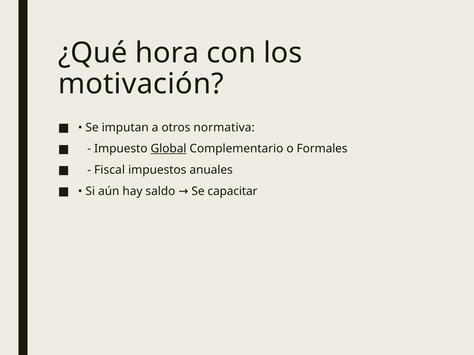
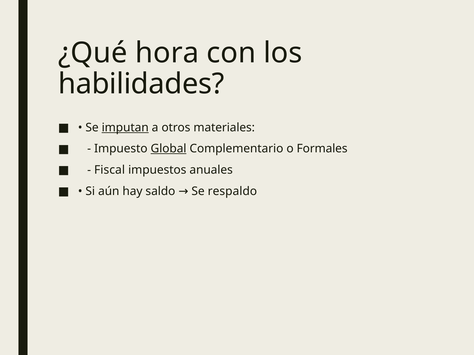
motivación: motivación -> habilidades (141, 84)
imputan underline: none -> present (125, 128)
normativa: normativa -> materiales (224, 128)
capacitar: capacitar -> respaldo (232, 191)
